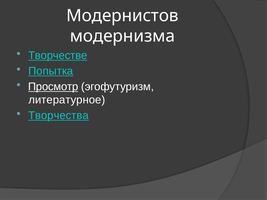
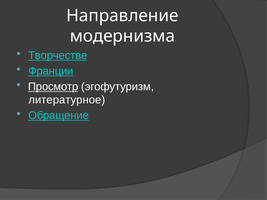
Модернистов: Модернистов -> Направление (122, 16)
Попытка: Попытка -> Франции (51, 71)
Творчества: Творчества -> Обращение (59, 116)
